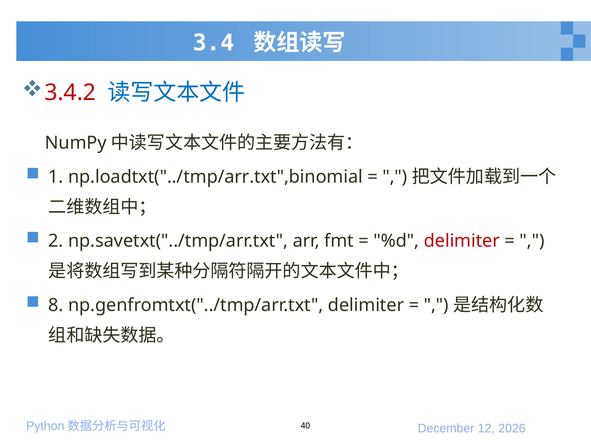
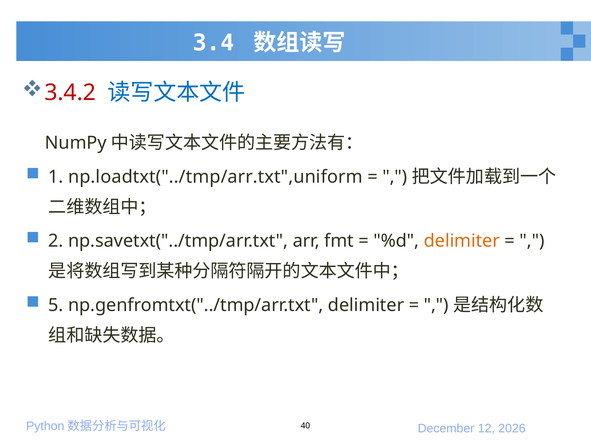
np.loadtxt("../tmp/arr.txt",binomial: np.loadtxt("../tmp/arr.txt",binomial -> np.loadtxt("../tmp/arr.txt",uniform (215, 177)
delimiter colour: red -> orange (462, 241)
8: 8 -> 5 (56, 305)
